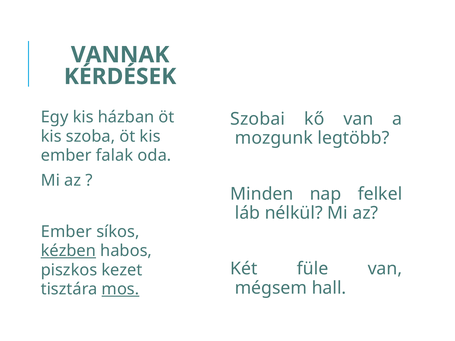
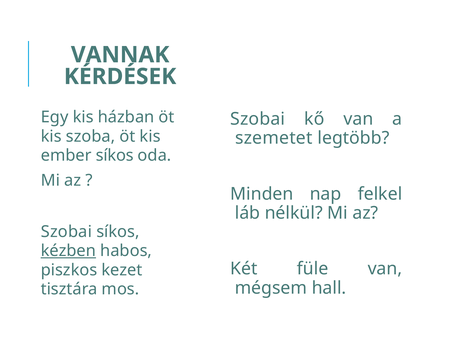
mozgunk: mozgunk -> szemetet (274, 138)
ember falak: falak -> síkos (115, 156)
Ember: Ember -> Szobai (66, 232)
mos underline: present -> none (120, 289)
